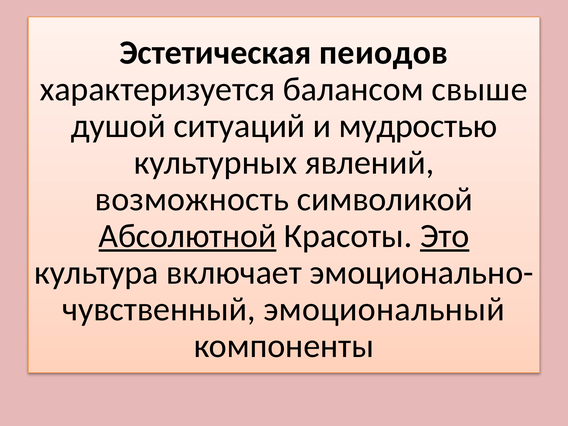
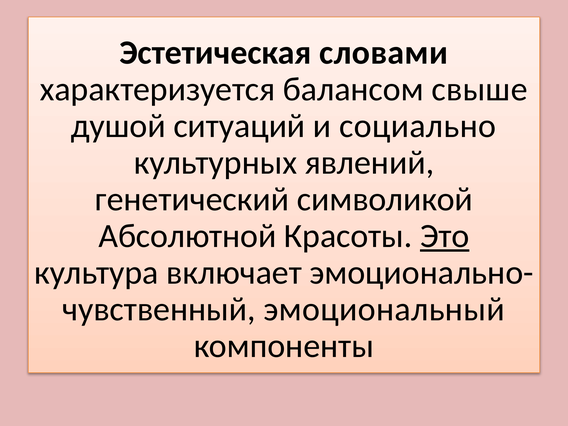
пеиодов: пеиодов -> словами (384, 53)
мудростью: мудростью -> социально (418, 126)
возможность: возможность -> генетический (192, 199)
Абсолютной underline: present -> none (187, 236)
